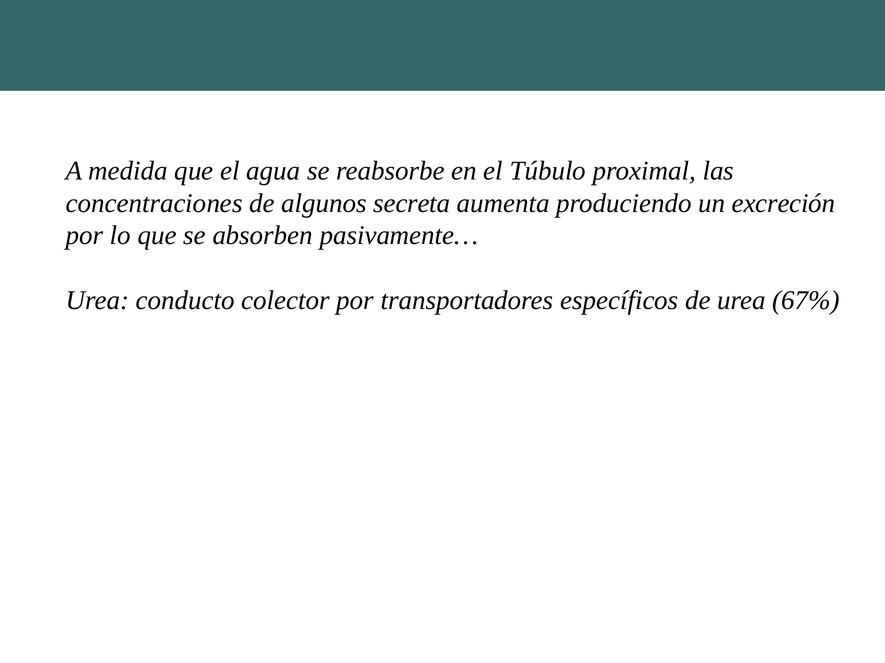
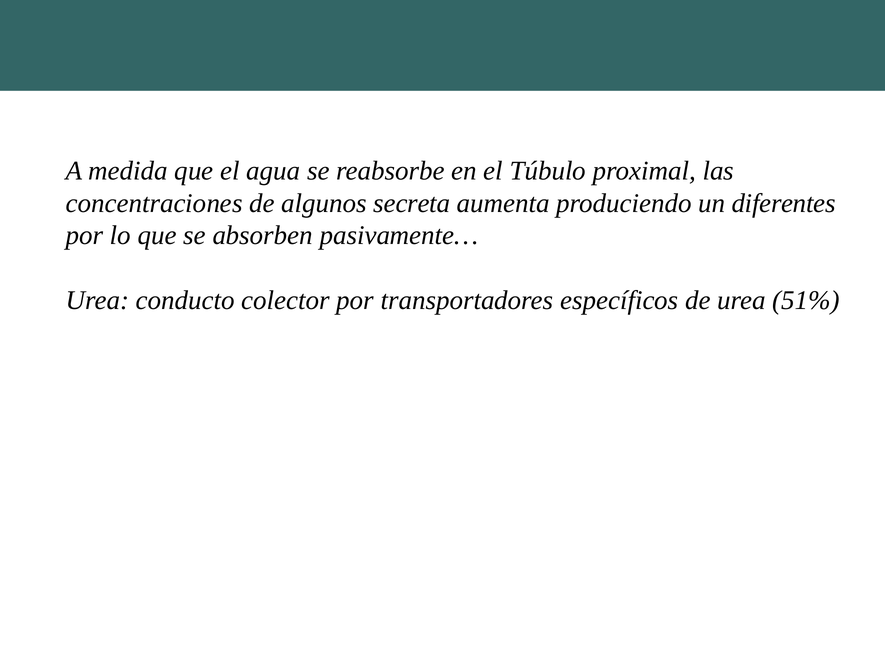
excreción: excreción -> diferentes (784, 203)
67%: 67% -> 51% (806, 301)
